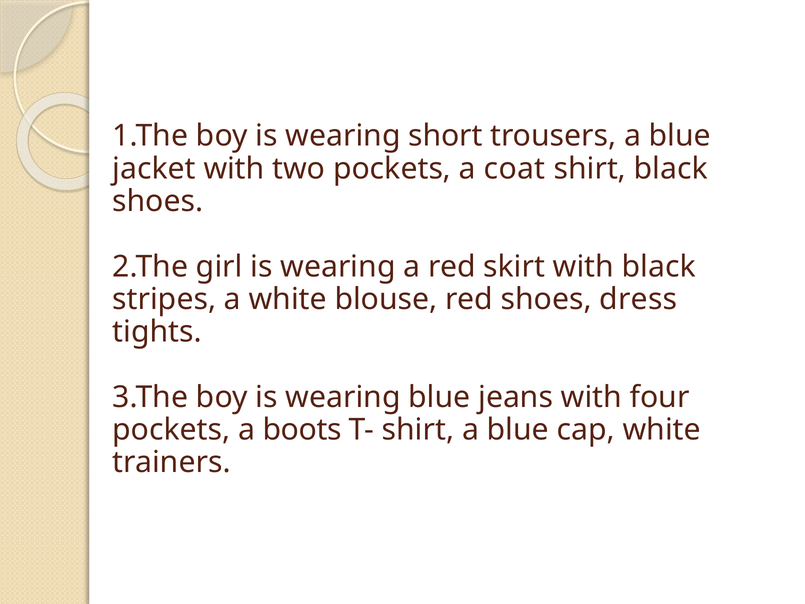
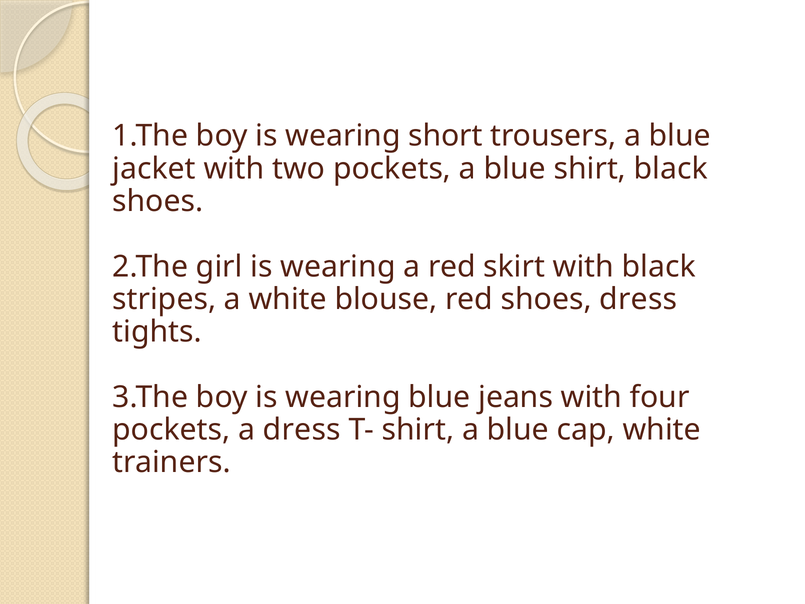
pockets a coat: coat -> blue (515, 169)
a boots: boots -> dress (302, 430)
